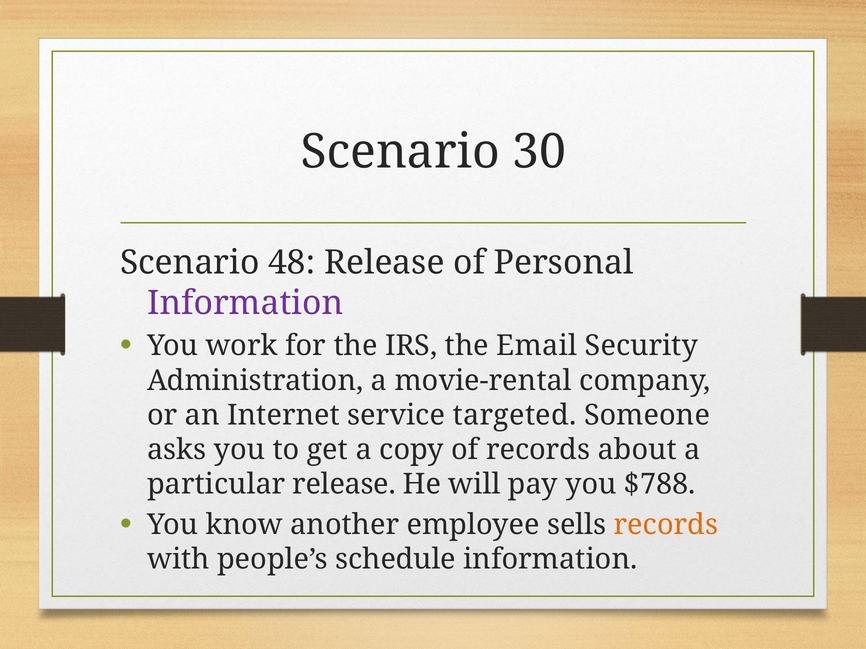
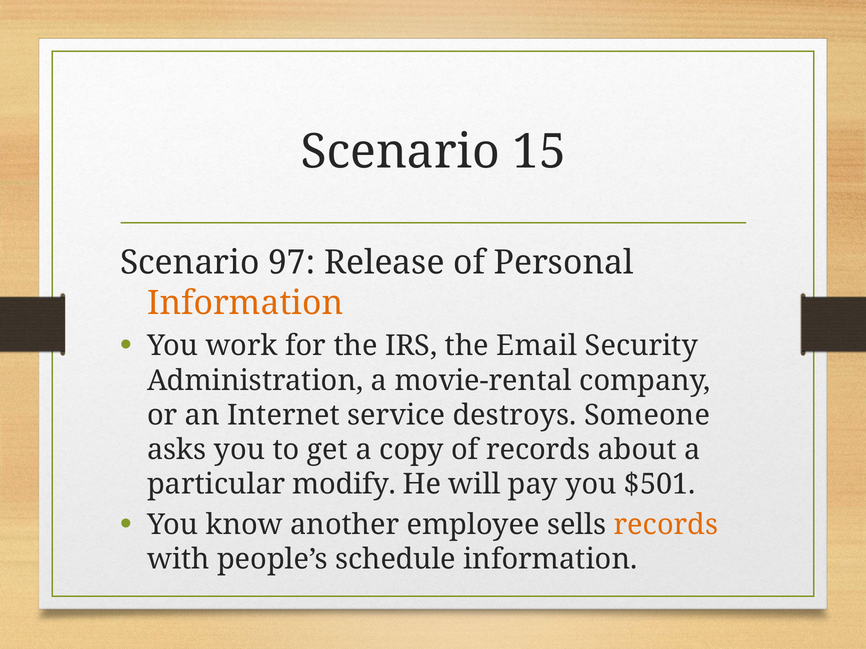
30: 30 -> 15 (539, 152)
48: 48 -> 97 (292, 263)
Information colour: purple -> orange (245, 303)
targeted: targeted -> destroys (515, 415)
particular release: release -> modify (344, 485)
$788: $788 -> $501 (660, 485)
